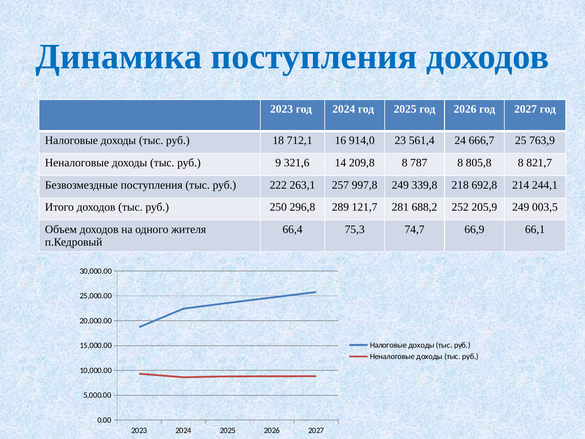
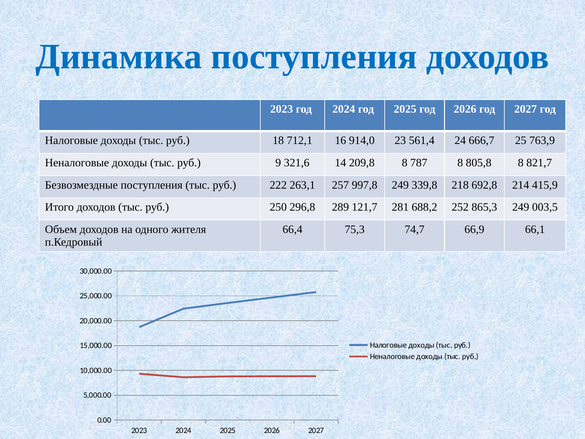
244,1: 244,1 -> 415,9 (545, 185)
205,9: 205,9 -> 865,3 (484, 207)
